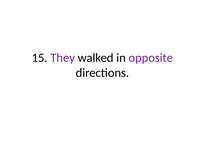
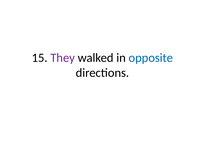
opposite colour: purple -> blue (151, 58)
